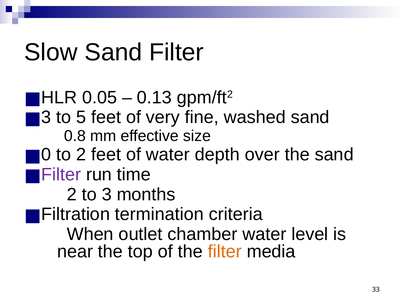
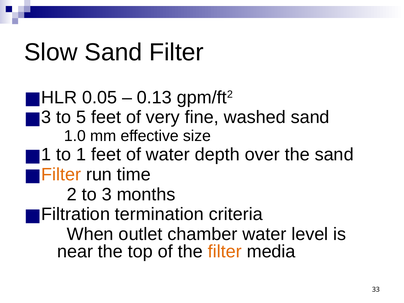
0.8: 0.8 -> 1.0 (75, 136)
0: 0 -> 1 (46, 155)
to 2: 2 -> 1 (81, 155)
Filter colour: purple -> orange (61, 175)
